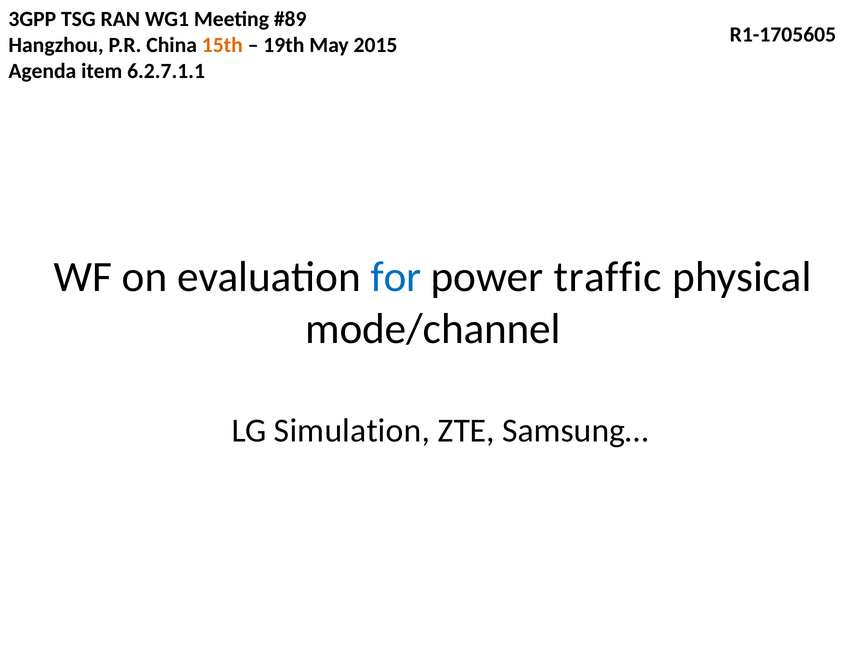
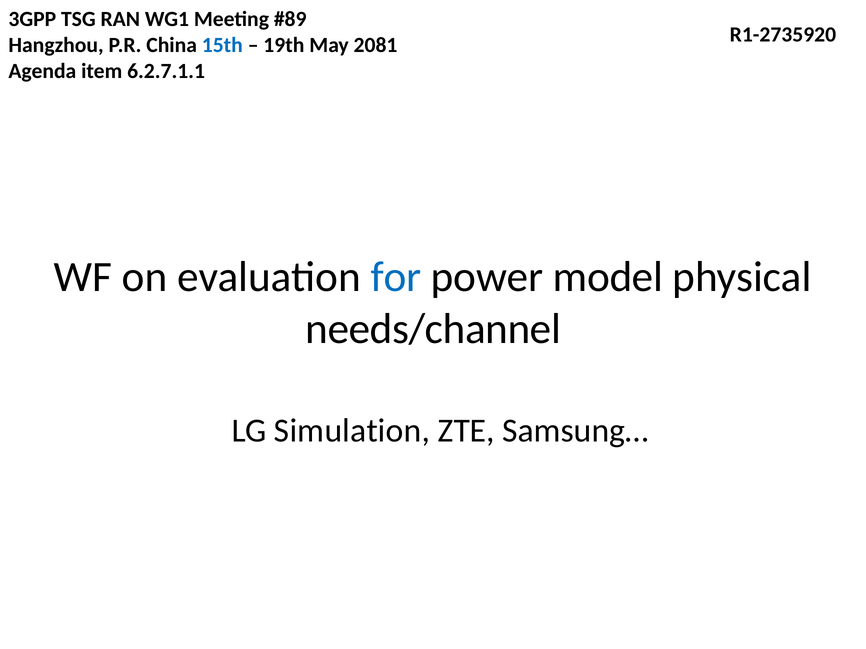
R1-1705605: R1-1705605 -> R1-2735920 (783, 34)
15th colour: orange -> blue (222, 45)
2015: 2015 -> 2081 (376, 45)
traffic: traffic -> model (608, 277)
mode/channel: mode/channel -> needs/channel (433, 329)
